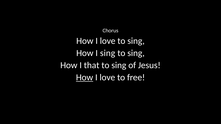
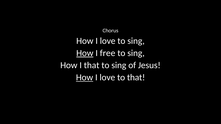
How underline: none -> present (85, 53)
I sing: sing -> free (108, 53)
to free: free -> that (136, 78)
